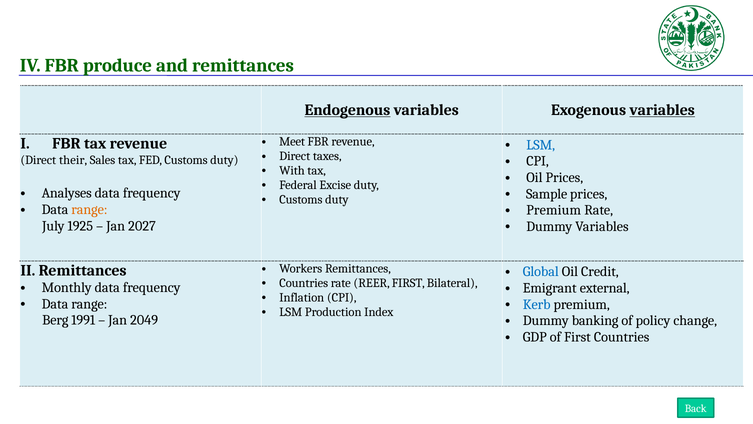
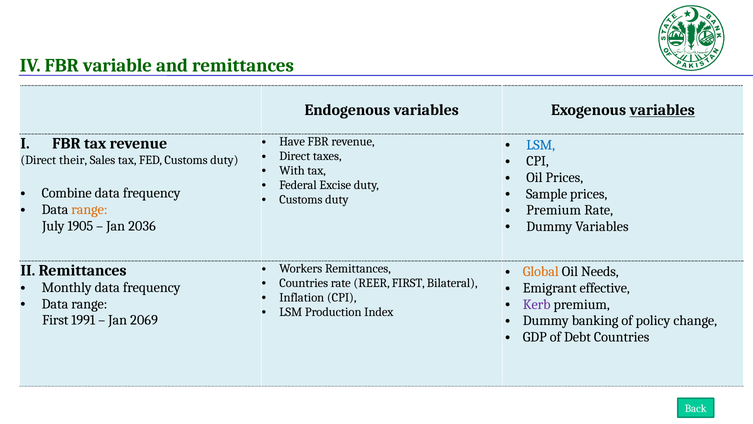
produce: produce -> variable (117, 65)
Endogenous underline: present -> none (347, 110)
Meet: Meet -> Have (292, 142)
Analyses: Analyses -> Combine (67, 193)
1925: 1925 -> 1905 (80, 226)
2027: 2027 -> 2036 (142, 226)
Global colour: blue -> orange (541, 272)
Credit: Credit -> Needs (600, 272)
external: external -> effective (605, 288)
Kerb colour: blue -> purple (537, 304)
Berg: Berg -> First (55, 320)
2049: 2049 -> 2069 (144, 320)
of First: First -> Debt (577, 337)
